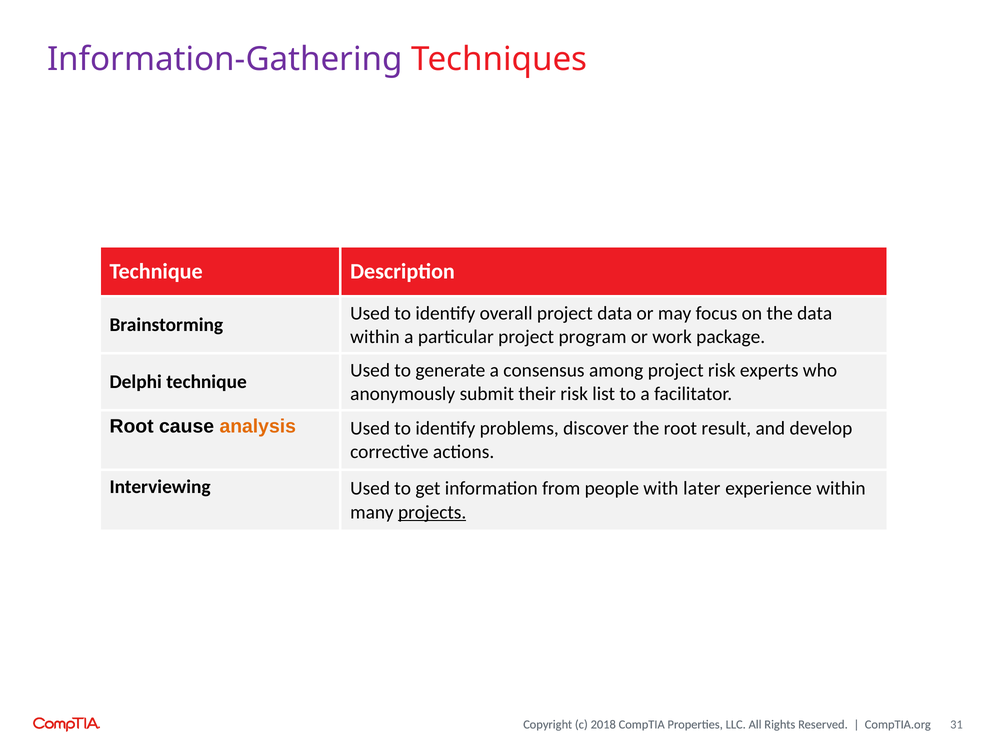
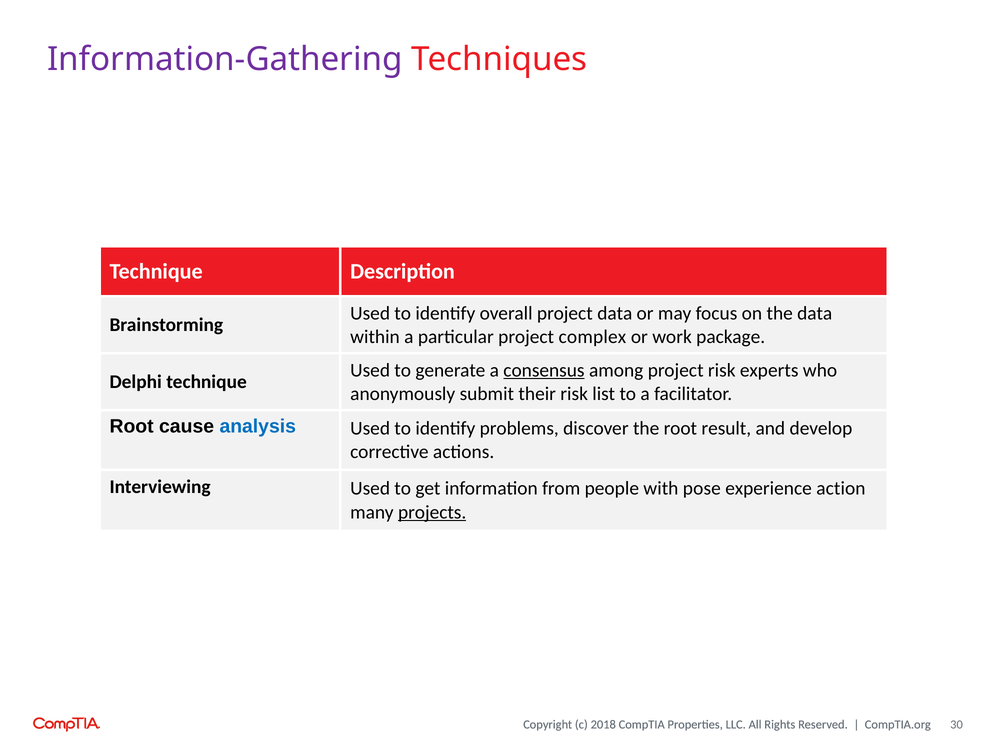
program: program -> complex (592, 337)
consensus underline: none -> present (544, 370)
analysis colour: orange -> blue (258, 427)
later: later -> pose (702, 489)
experience within: within -> action (841, 489)
31: 31 -> 30 (957, 724)
